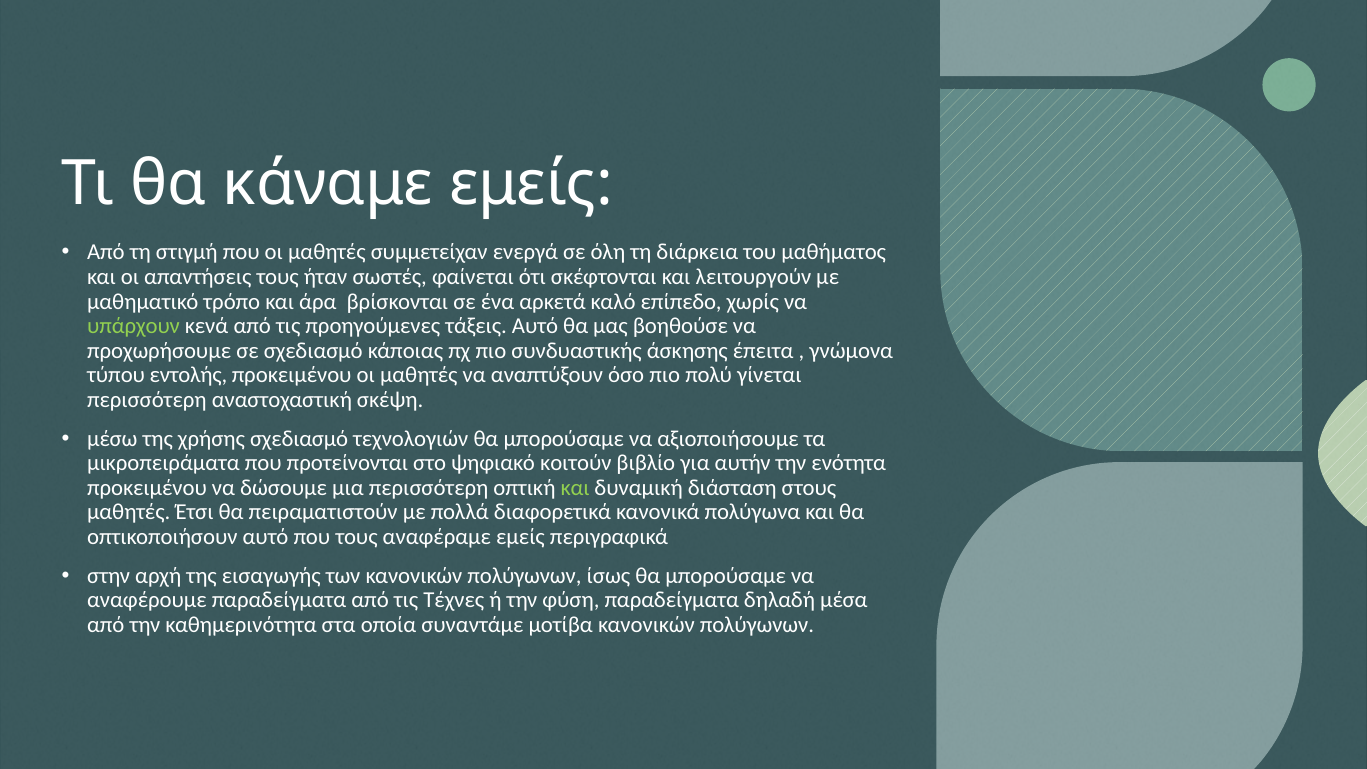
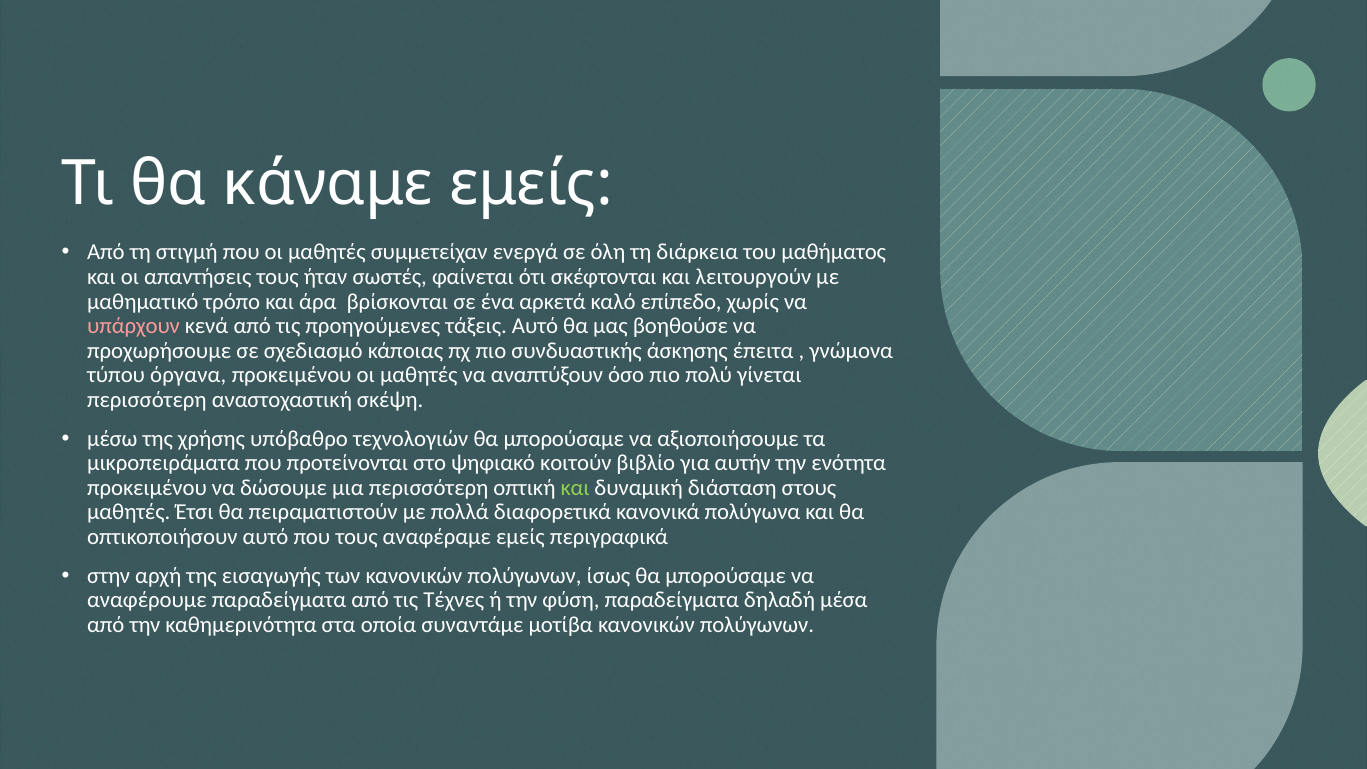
υπάρχουν colour: light green -> pink (134, 326)
εντολής: εντολής -> όργανα (188, 375)
χρήσης σχεδιασμό: σχεδιασμό -> υπόβαθρο (299, 439)
